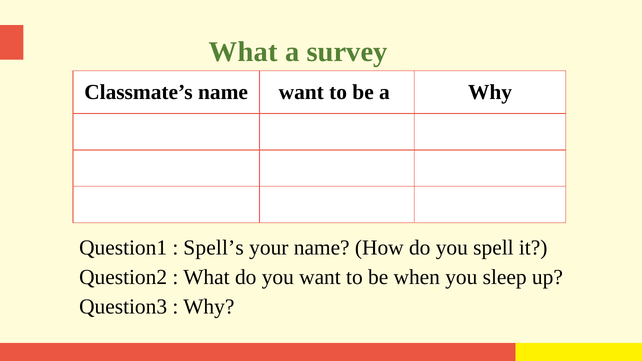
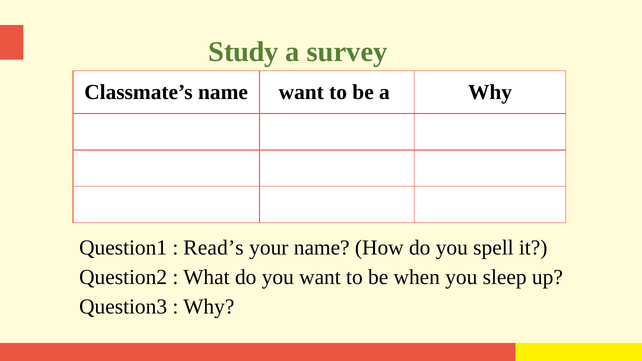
What: What -> Study (244, 52)
Spell’s: Spell’s -> Read’s (214, 248)
